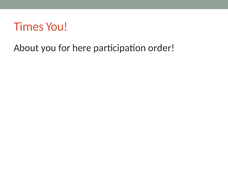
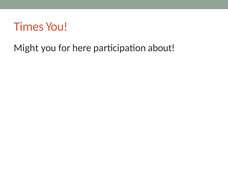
About: About -> Might (26, 48)
order: order -> about (161, 48)
